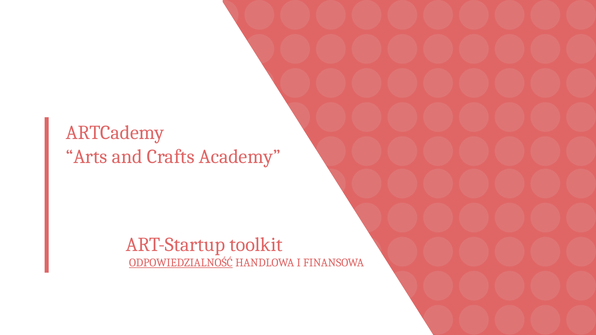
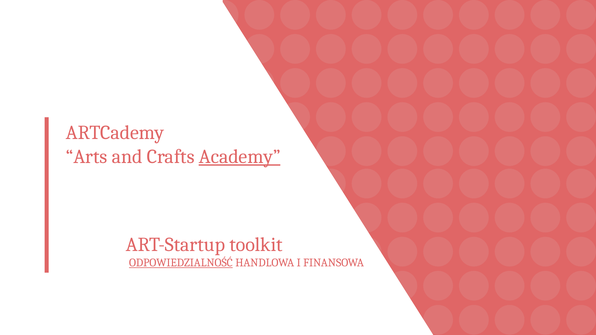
Academy underline: none -> present (240, 157)
